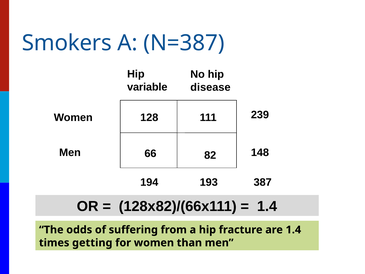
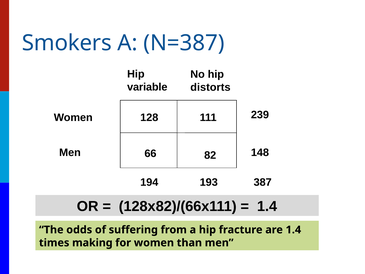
disease: disease -> distorts (210, 87)
getting: getting -> making (92, 243)
